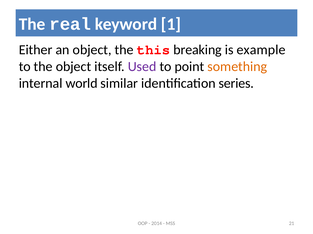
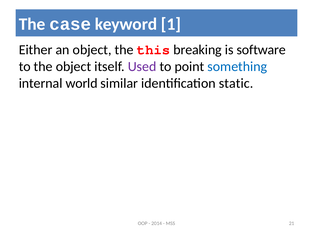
real: real -> case (70, 24)
example: example -> software (261, 50)
something colour: orange -> blue (237, 67)
series: series -> static (236, 83)
